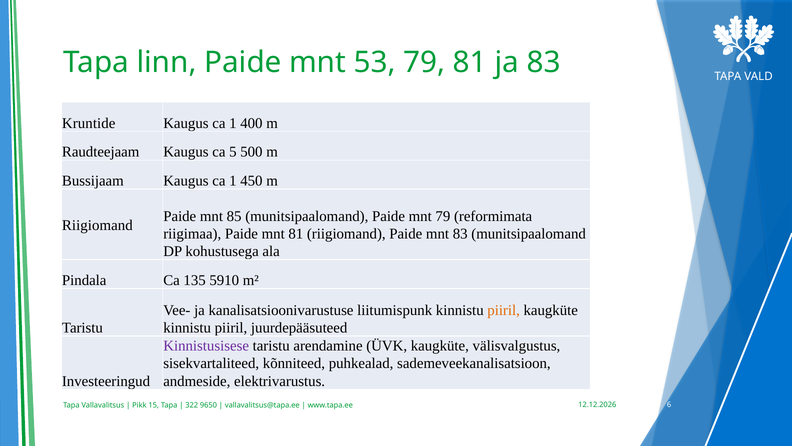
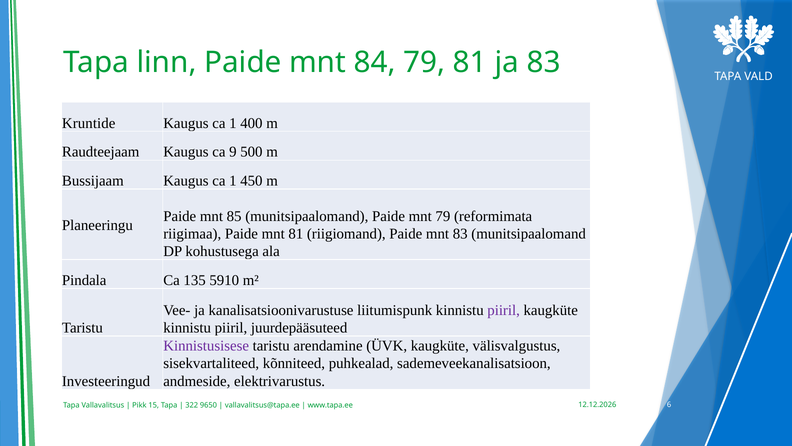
53: 53 -> 84 (375, 62)
5: 5 -> 9 (233, 152)
Riigiomand: Riigiomand -> Planeeringu (97, 225)
piiril colour: orange -> purple (504, 310)
